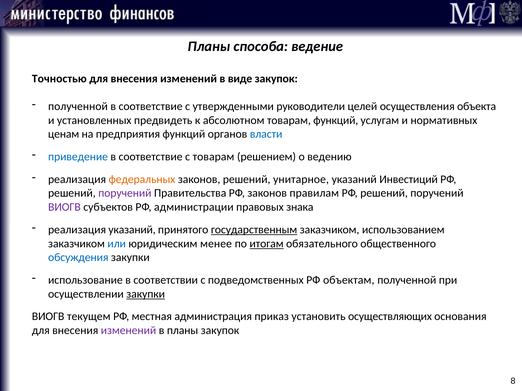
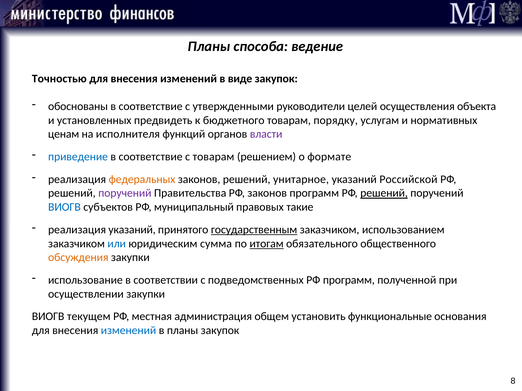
полученной: полученной -> обоснованы (78, 106)
абсолютном: абсолютном -> бюджетного (234, 120)
товарам функций: функций -> порядку (336, 120)
предприятия: предприятия -> исполнителя (128, 134)
власти colour: blue -> purple (266, 134)
ведению: ведению -> формате (329, 157)
Инвестиций: Инвестиций -> Российской (408, 180)
законов правилам: правилам -> программ (314, 193)
решений underline: none -> present (384, 193)
ВИОГВ colour: purple -> blue (64, 207)
администрации: администрации -> муниципальный (194, 207)
знака: знака -> такие (300, 207)
менее: менее -> сумма (216, 244)
обсуждения colour: blue -> orange (78, 258)
РФ объектам: объектам -> программ (349, 280)
закупки underline: present -> none (146, 294)
приказ: приказ -> общем (272, 317)
осуществляющих: осуществляющих -> функциональные (390, 317)
изменений colour: purple -> blue (129, 331)
